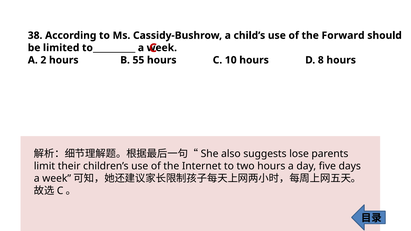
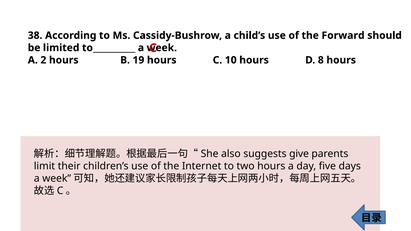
55: 55 -> 19 (138, 60)
lose: lose -> give (299, 154)
